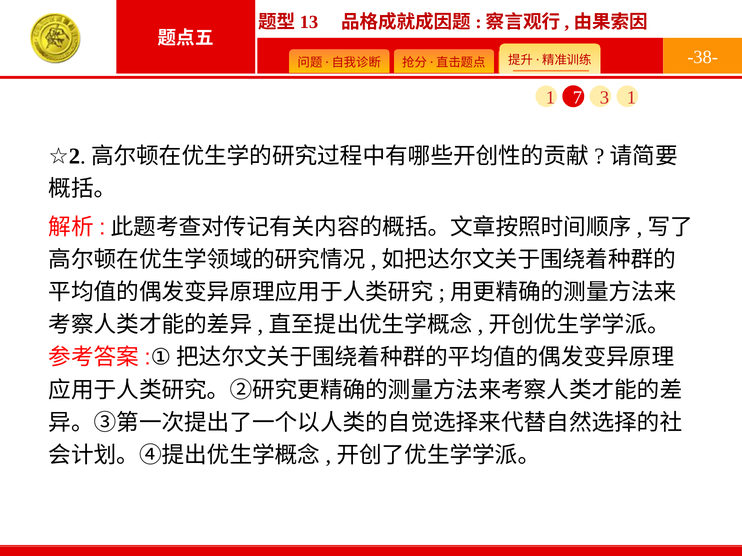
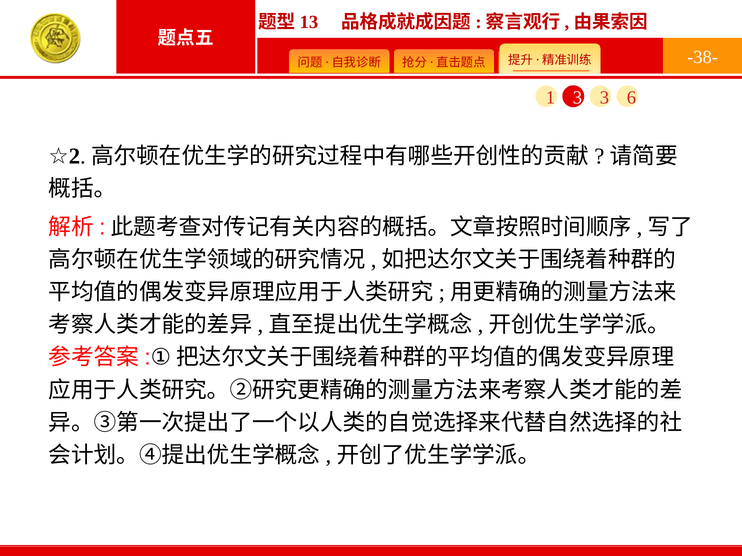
1 7: 7 -> 3 (577, 98)
3 1: 1 -> 6 (631, 98)
